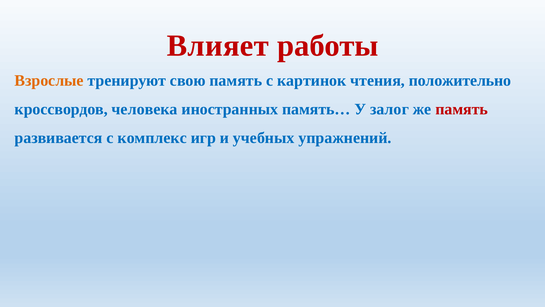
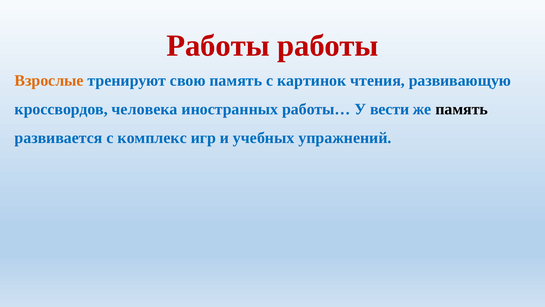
Влияет: Влияет -> Работы (218, 46)
положительно: положительно -> развивающую (460, 80)
память…: память… -> работы… (316, 109)
залог: залог -> вести (390, 109)
память colour: red -> black (462, 109)
